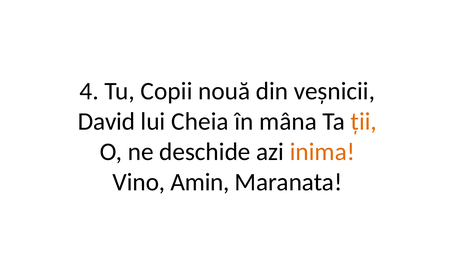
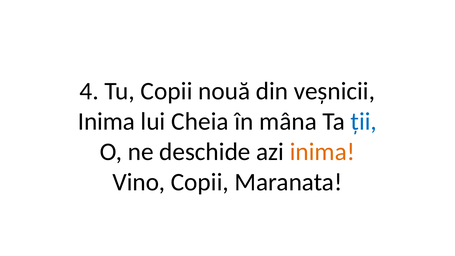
David: David -> Inima (106, 121)
ții colour: orange -> blue (364, 121)
Vino Amin: Amin -> Copii (200, 182)
